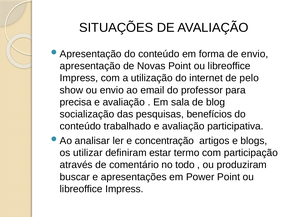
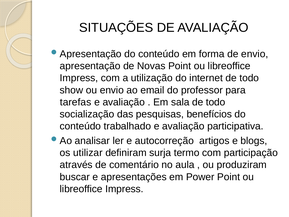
pelo: pelo -> todo (249, 78)
precisa: precisa -> tarefas (76, 102)
sala de blog: blog -> todo (216, 102)
concentração: concentração -> autocorreção (164, 141)
estar: estar -> surja (160, 153)
todo: todo -> aula (185, 165)
